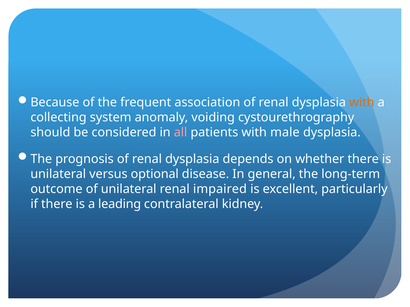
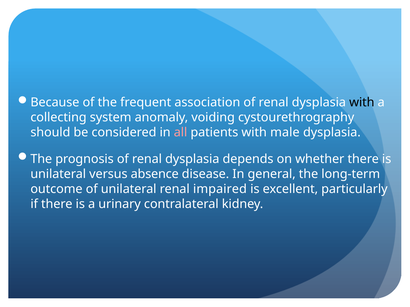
with colour: orange -> black (362, 103)
optional: optional -> absence (155, 174)
leading: leading -> urinary (120, 204)
